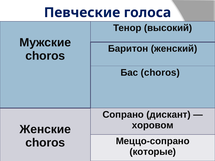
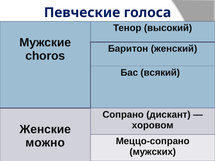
Бас choros: choros -> всякий (160, 73)
choros: choros -> можно (45, 143)
которые: которые -> мужских (153, 152)
